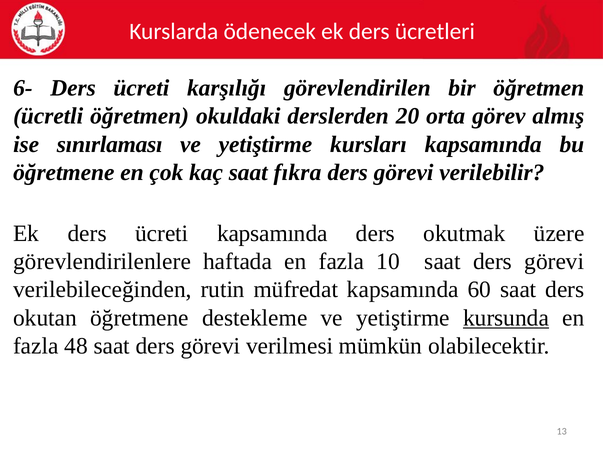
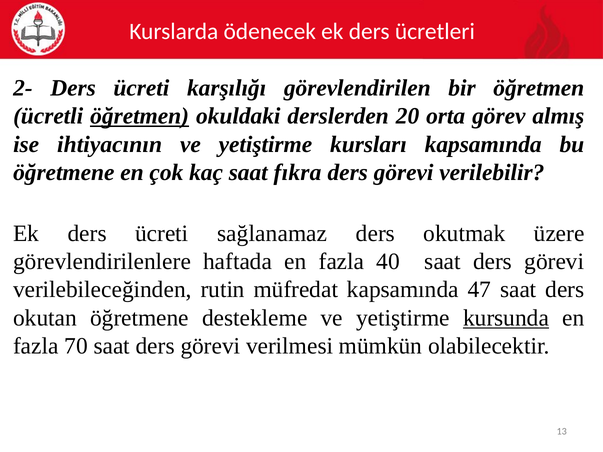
6-: 6- -> 2- (23, 88)
öğretmen underline: none -> present (140, 116)
sınırlaması: sınırlaması -> ihtiyacının (110, 144)
ücreti kapsamında: kapsamında -> sağlanamaz (272, 234)
10: 10 -> 40 (388, 262)
60: 60 -> 47 (479, 290)
48: 48 -> 70 (76, 346)
